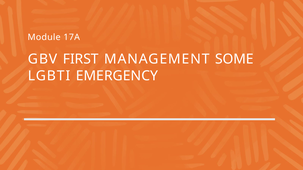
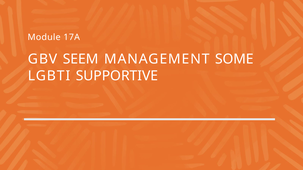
FIRST: FIRST -> SEEM (81, 59)
EMERGENCY: EMERGENCY -> SUPPORTIVE (117, 76)
